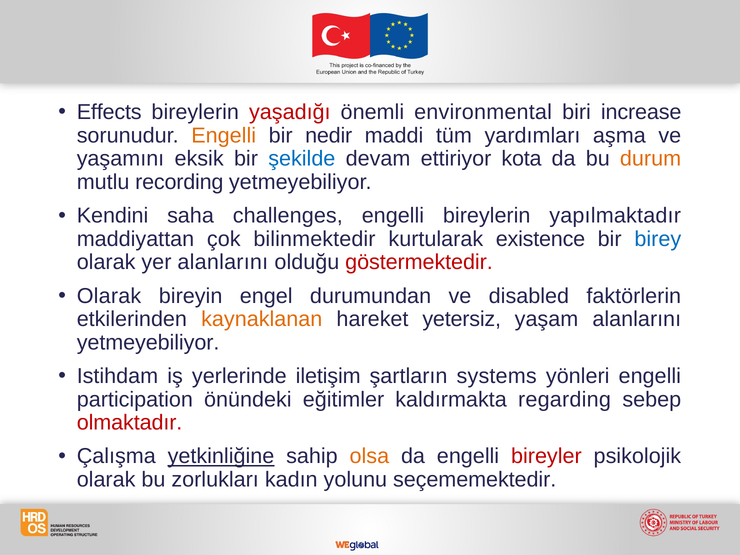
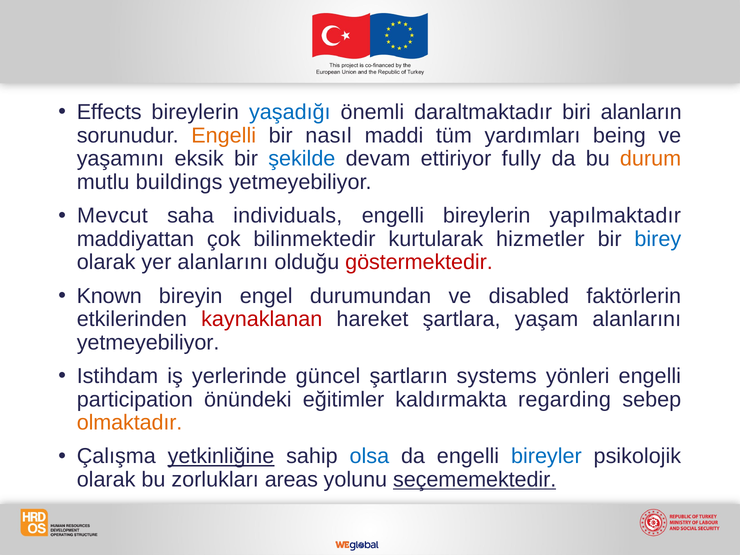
yaşadığı colour: red -> blue (290, 112)
environmental: environmental -> daraltmaktadır (483, 112)
increase: increase -> alanların (641, 112)
nedir: nedir -> nasıl (329, 136)
aşma: aşma -> being (619, 136)
kota: kota -> fully (521, 159)
recording: recording -> buildings (179, 182)
Kendini: Kendini -> Mevcut (112, 216)
challenges: challenges -> individuals (288, 216)
existence: existence -> hizmetler (540, 239)
Olarak: Olarak -> Known (109, 296)
kaynaklanan colour: orange -> red (262, 319)
yetersiz: yetersiz -> şartlara (462, 319)
iletişim: iletişim -> güncel (328, 376)
olmaktadır colour: red -> orange (130, 423)
olsa colour: orange -> blue (369, 456)
bireyler colour: red -> blue (546, 456)
kadın: kadın -> areas (291, 480)
seçememektedir underline: none -> present (475, 480)
